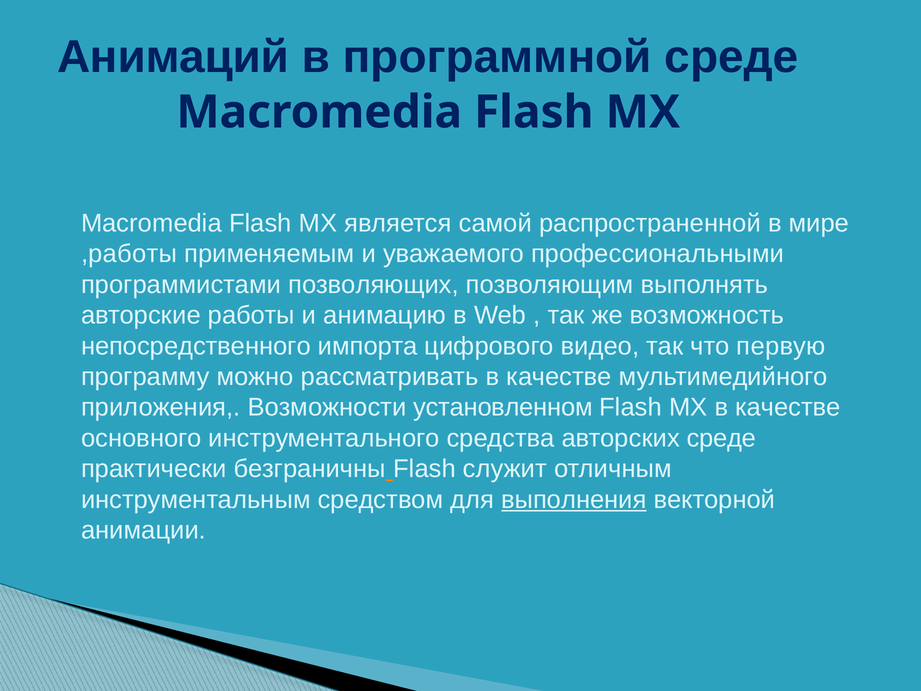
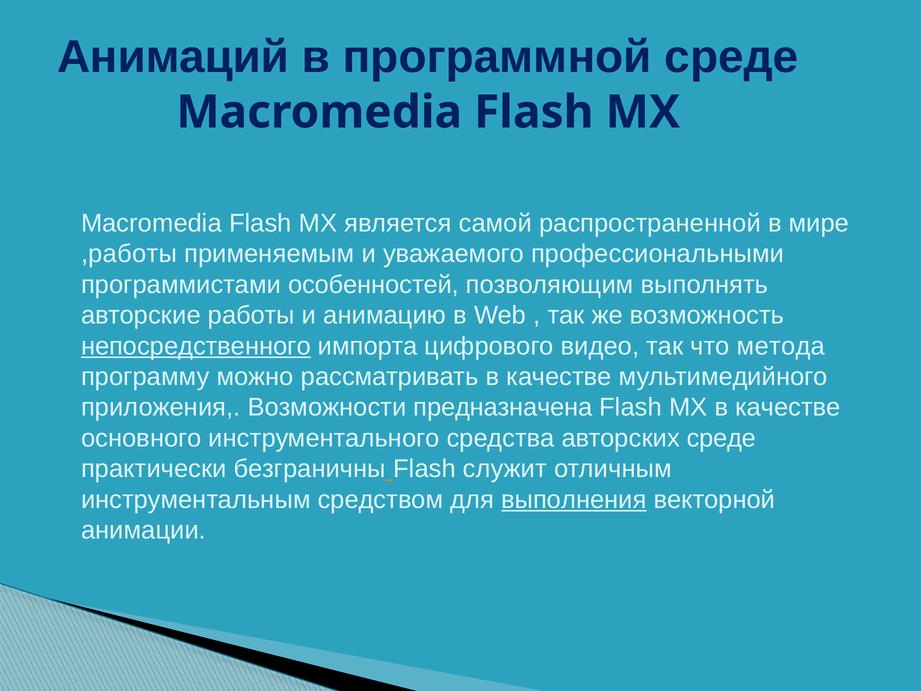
позволяющих: позволяющих -> особенностей (373, 285)
непосредственного underline: none -> present (196, 346)
первую: первую -> метода (781, 346)
установленном: установленном -> предназначена (503, 407)
